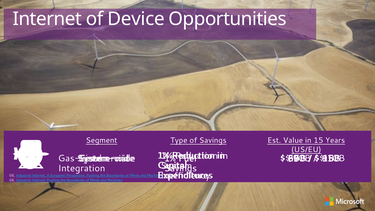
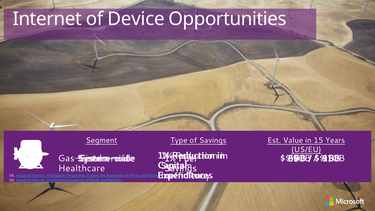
Integration: Integration -> Healthcare (82, 168)
